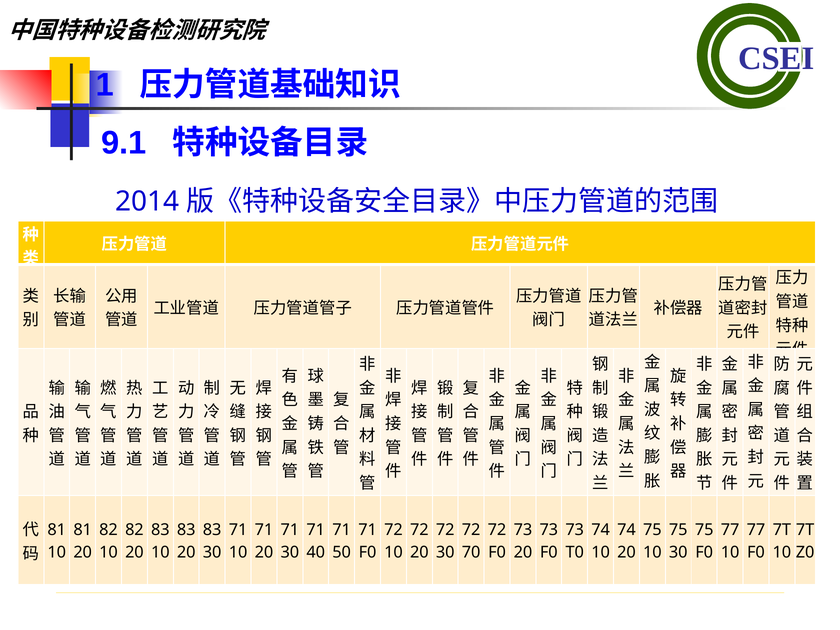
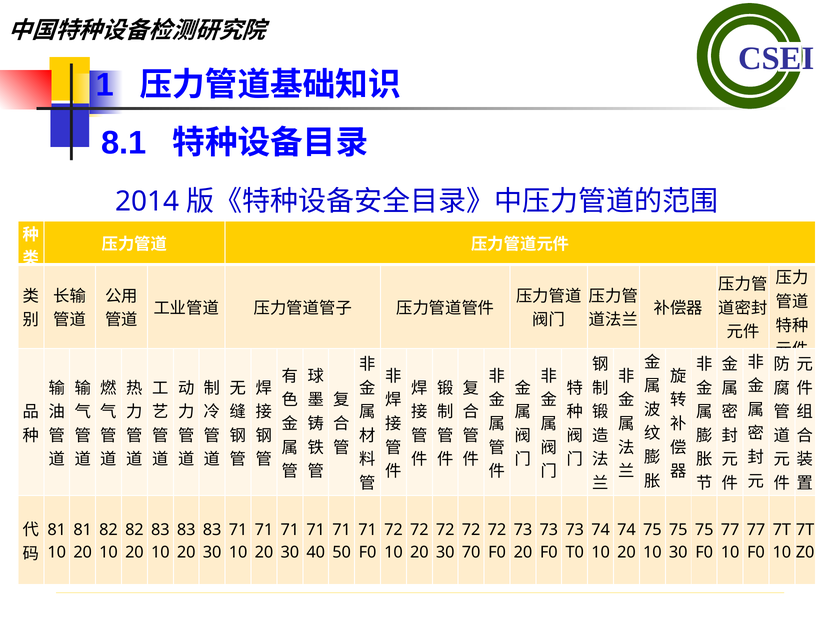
9.1: 9.1 -> 8.1 (124, 143)
